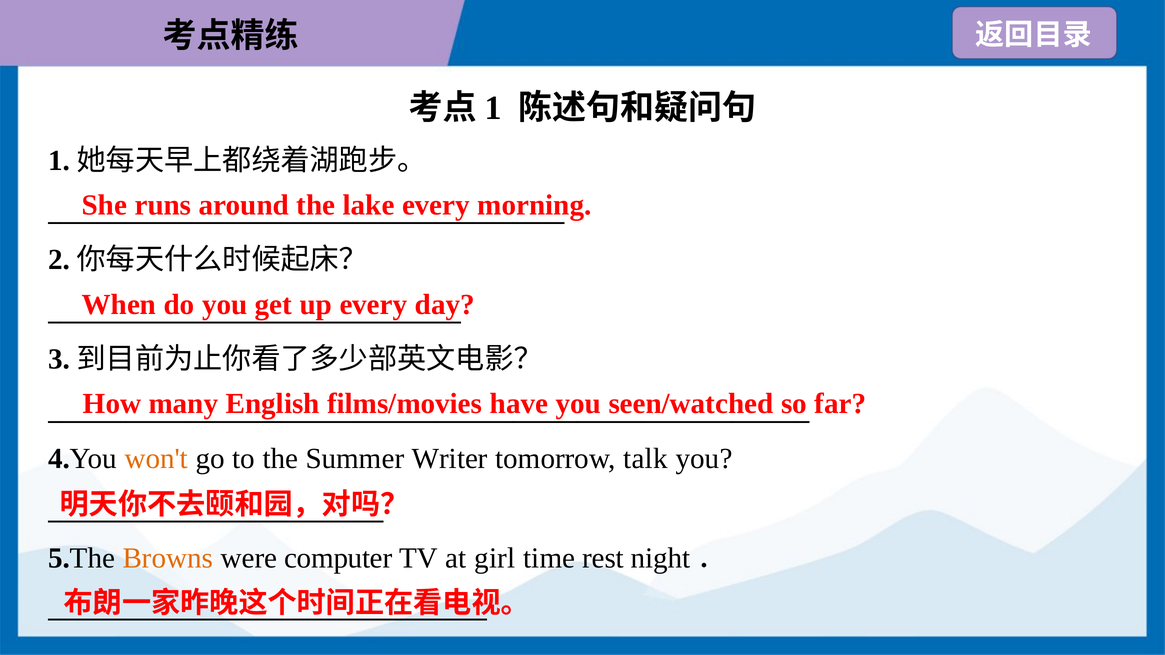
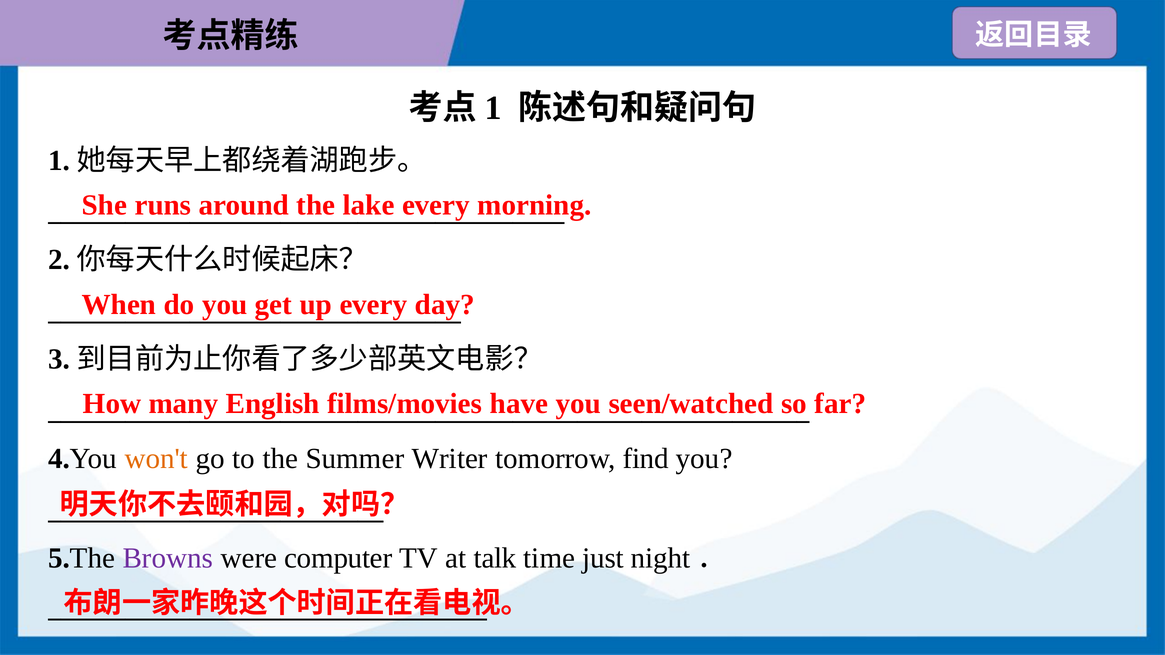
talk: talk -> find (646, 459)
Browns colour: orange -> purple (168, 558)
girl: girl -> talk (495, 558)
rest: rest -> just (603, 558)
